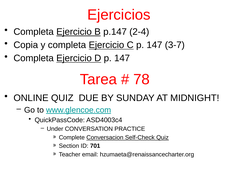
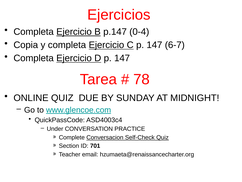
2-4: 2-4 -> 0-4 (139, 32)
3-7: 3-7 -> 6-7 (175, 45)
